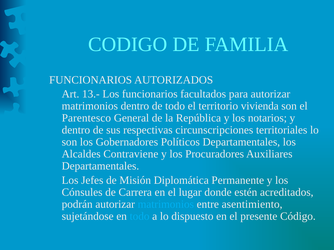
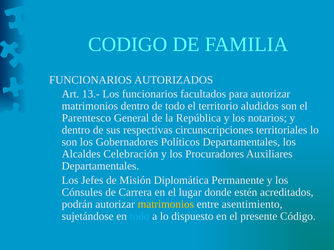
vivienda: vivienda -> aludidos (260, 106)
Contraviene: Contraviene -> Celebración (131, 154)
matrimonios colour: light blue -> yellow (166, 205)
